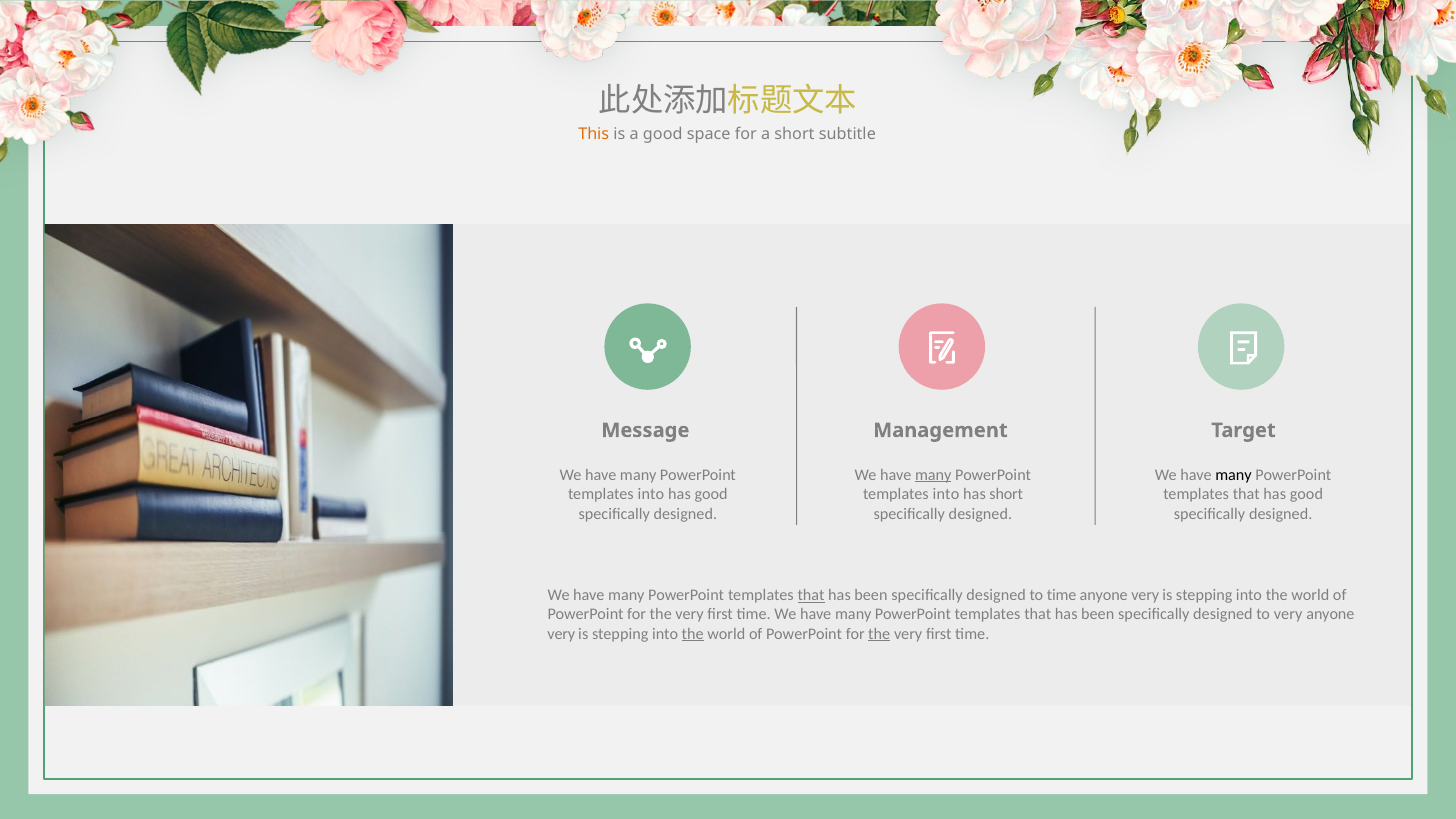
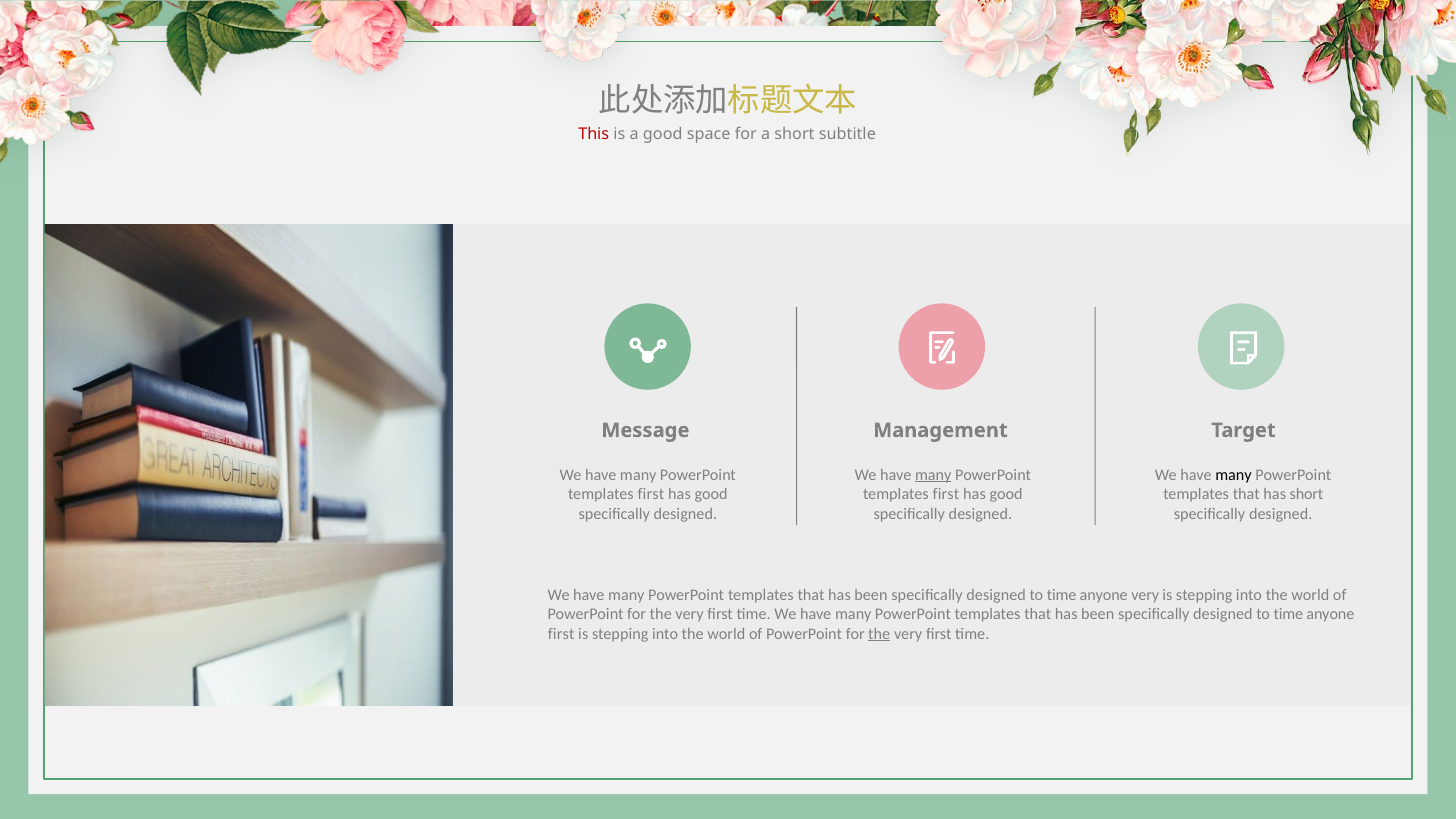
This colour: orange -> red (594, 135)
into: into -> first (651, 494)
into: into -> first (946, 494)
short: short -> good (1006, 494)
that has good: good -> short (1306, 494)
that underline: present -> none (811, 595)
very: very -> time (1288, 614)
very: very -> first (561, 634)
the underline: present -> none (693, 634)
